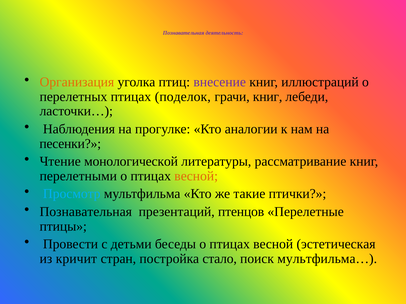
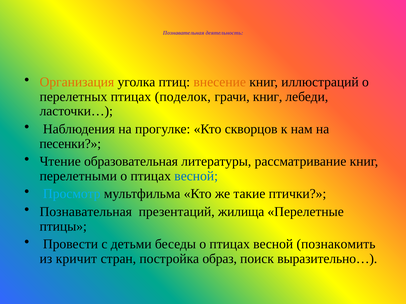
внесение colour: purple -> orange (220, 82)
аналогии: аналогии -> скворцов (251, 129)
монологической: монологической -> образовательная (131, 162)
весной colour: orange -> blue (196, 176)
птенцов: птенцов -> жилища (241, 212)
эстетическая: эстетическая -> познакомить (336, 244)
стало: стало -> образ (220, 259)
мультфильма…: мультфильма… -> выразительно… (327, 259)
